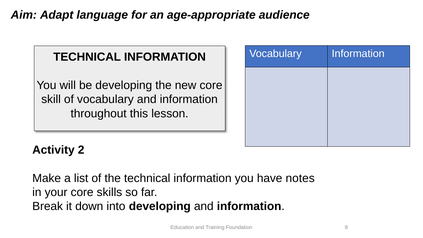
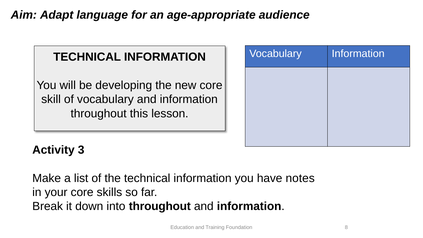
2: 2 -> 3 (81, 150)
into developing: developing -> throughout (160, 206)
